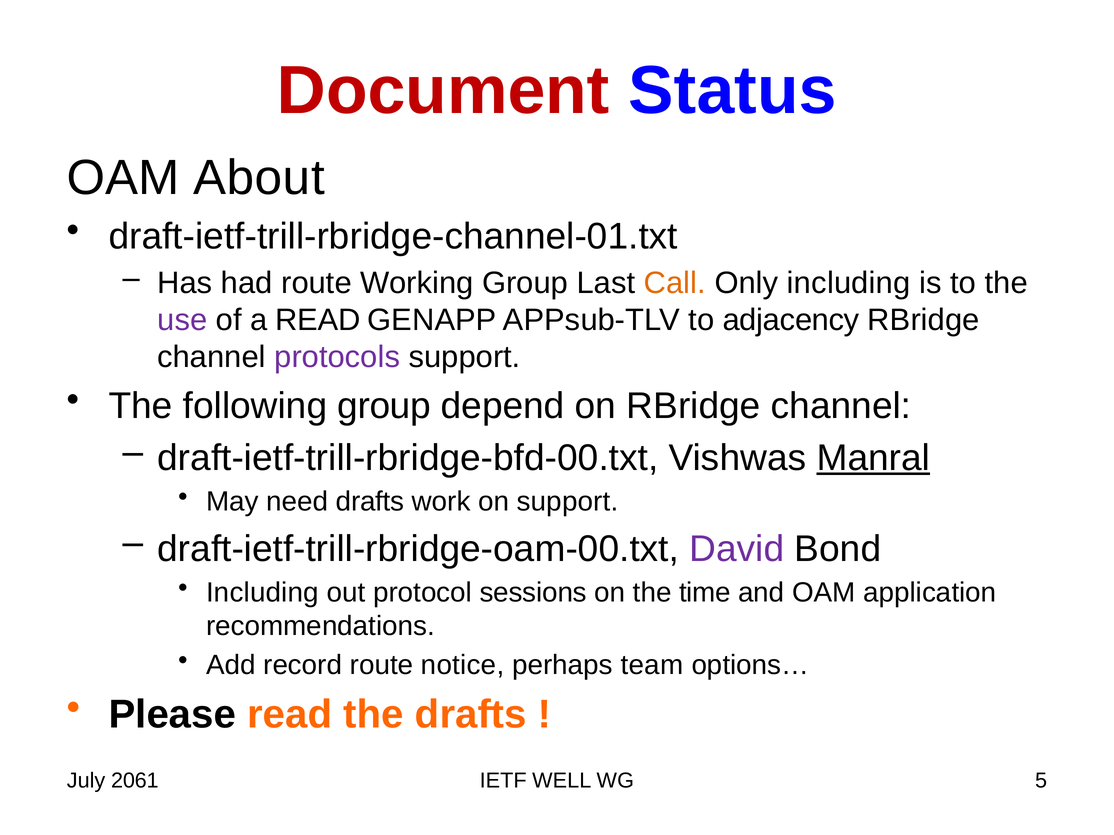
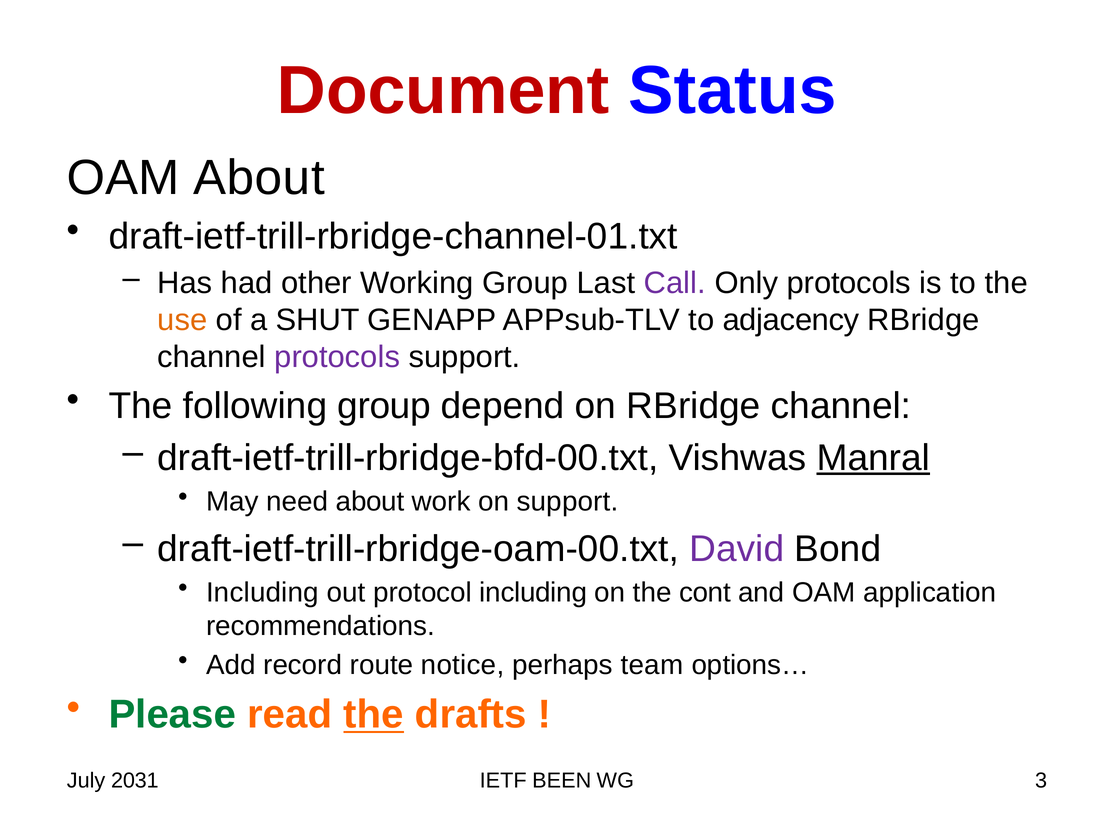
had route: route -> other (316, 283)
Call colour: orange -> purple (675, 283)
Only including: including -> protocols (849, 283)
use colour: purple -> orange (182, 320)
a READ: READ -> SHUT (318, 320)
need drafts: drafts -> about (370, 502)
protocol sessions: sessions -> including (533, 593)
time: time -> cont (705, 593)
Please colour: black -> green (172, 715)
the underline: none -> present (374, 715)
2061: 2061 -> 2031 (135, 781)
WELL: WELL -> BEEN (562, 781)
5: 5 -> 3 (1041, 781)
